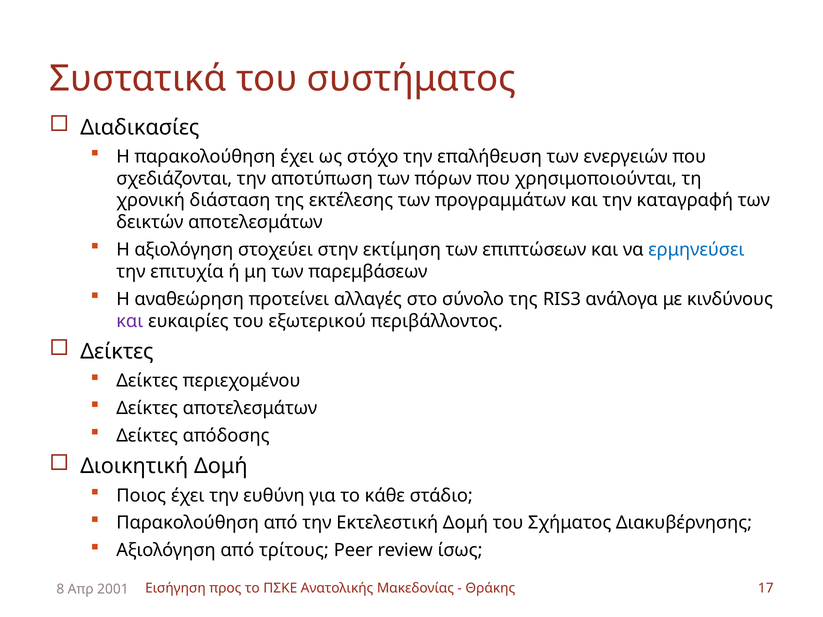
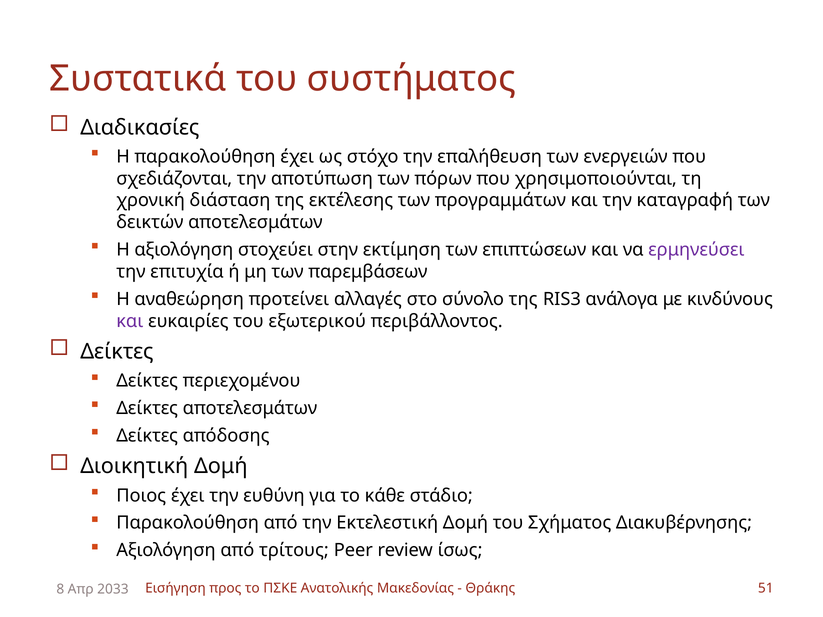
ερμηνεύσει colour: blue -> purple (696, 250)
17: 17 -> 51 (766, 588)
2001: 2001 -> 2033 (113, 589)
